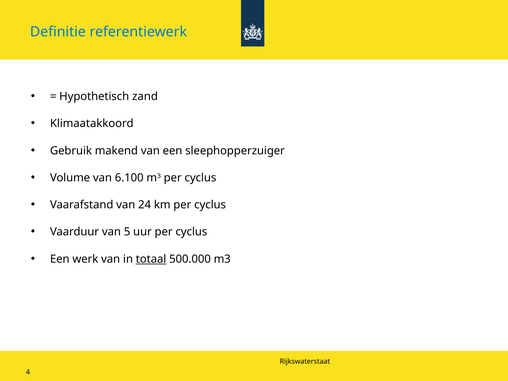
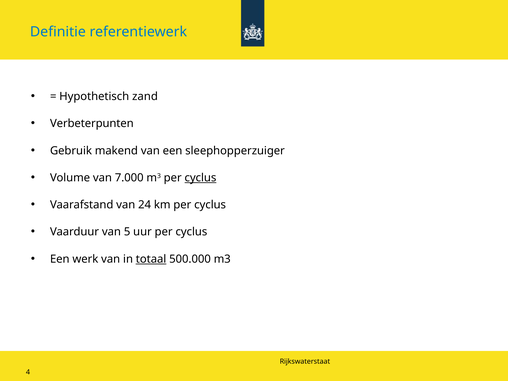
Klimaatakkoord: Klimaatakkoord -> Verbeterpunten (92, 124)
6.100: 6.100 -> 7.000 (129, 178)
cyclus underline: none -> present (200, 178)
